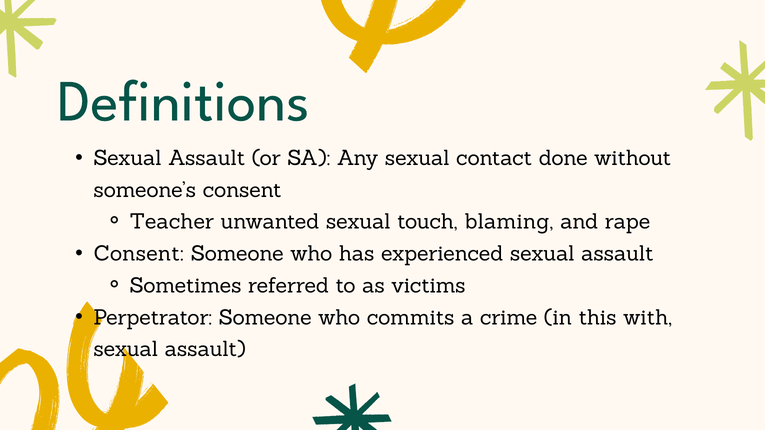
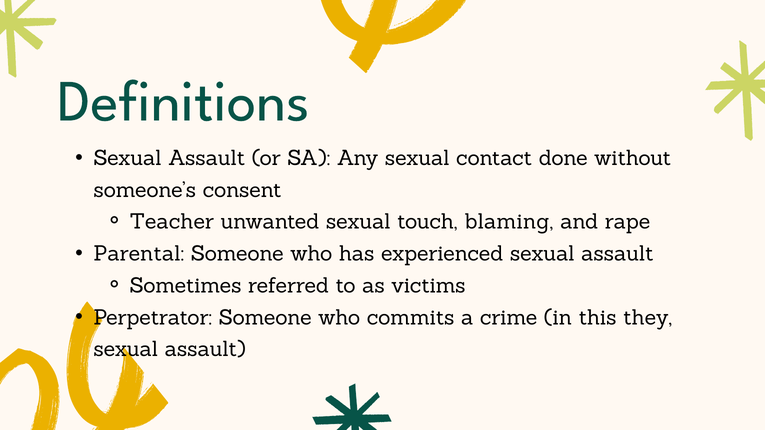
Consent: Consent -> Parental (139, 254)
with: with -> they (648, 318)
